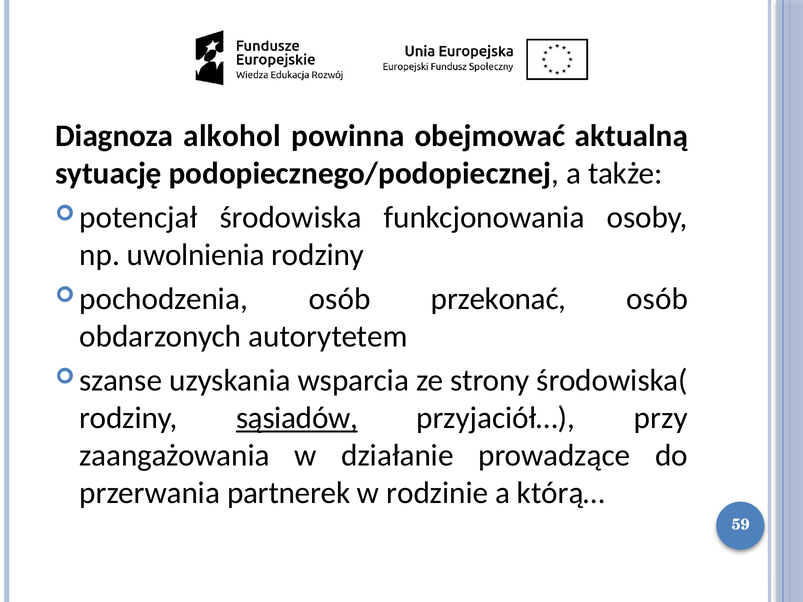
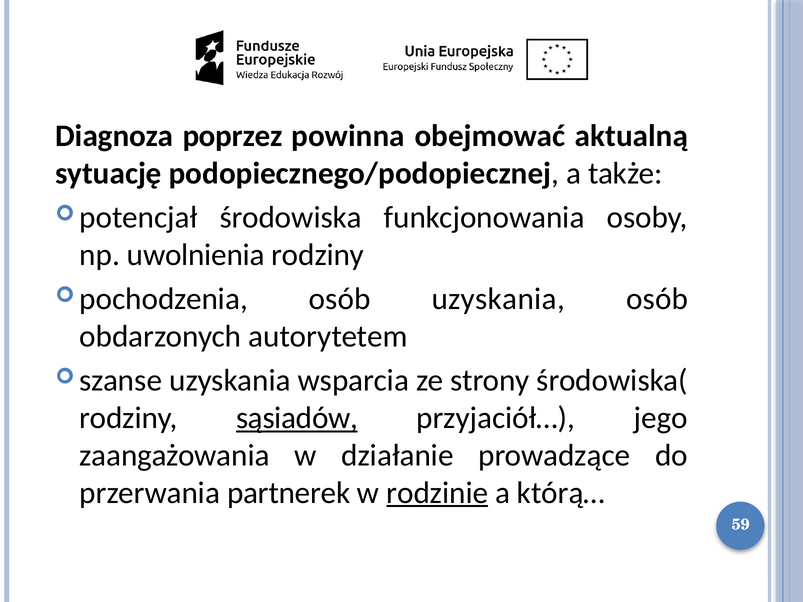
alkohol: alkohol -> poprzez (233, 136)
osób przekonać: przekonać -> uzyskania (498, 299)
przy: przy -> jego (661, 418)
rodzinie underline: none -> present (437, 493)
